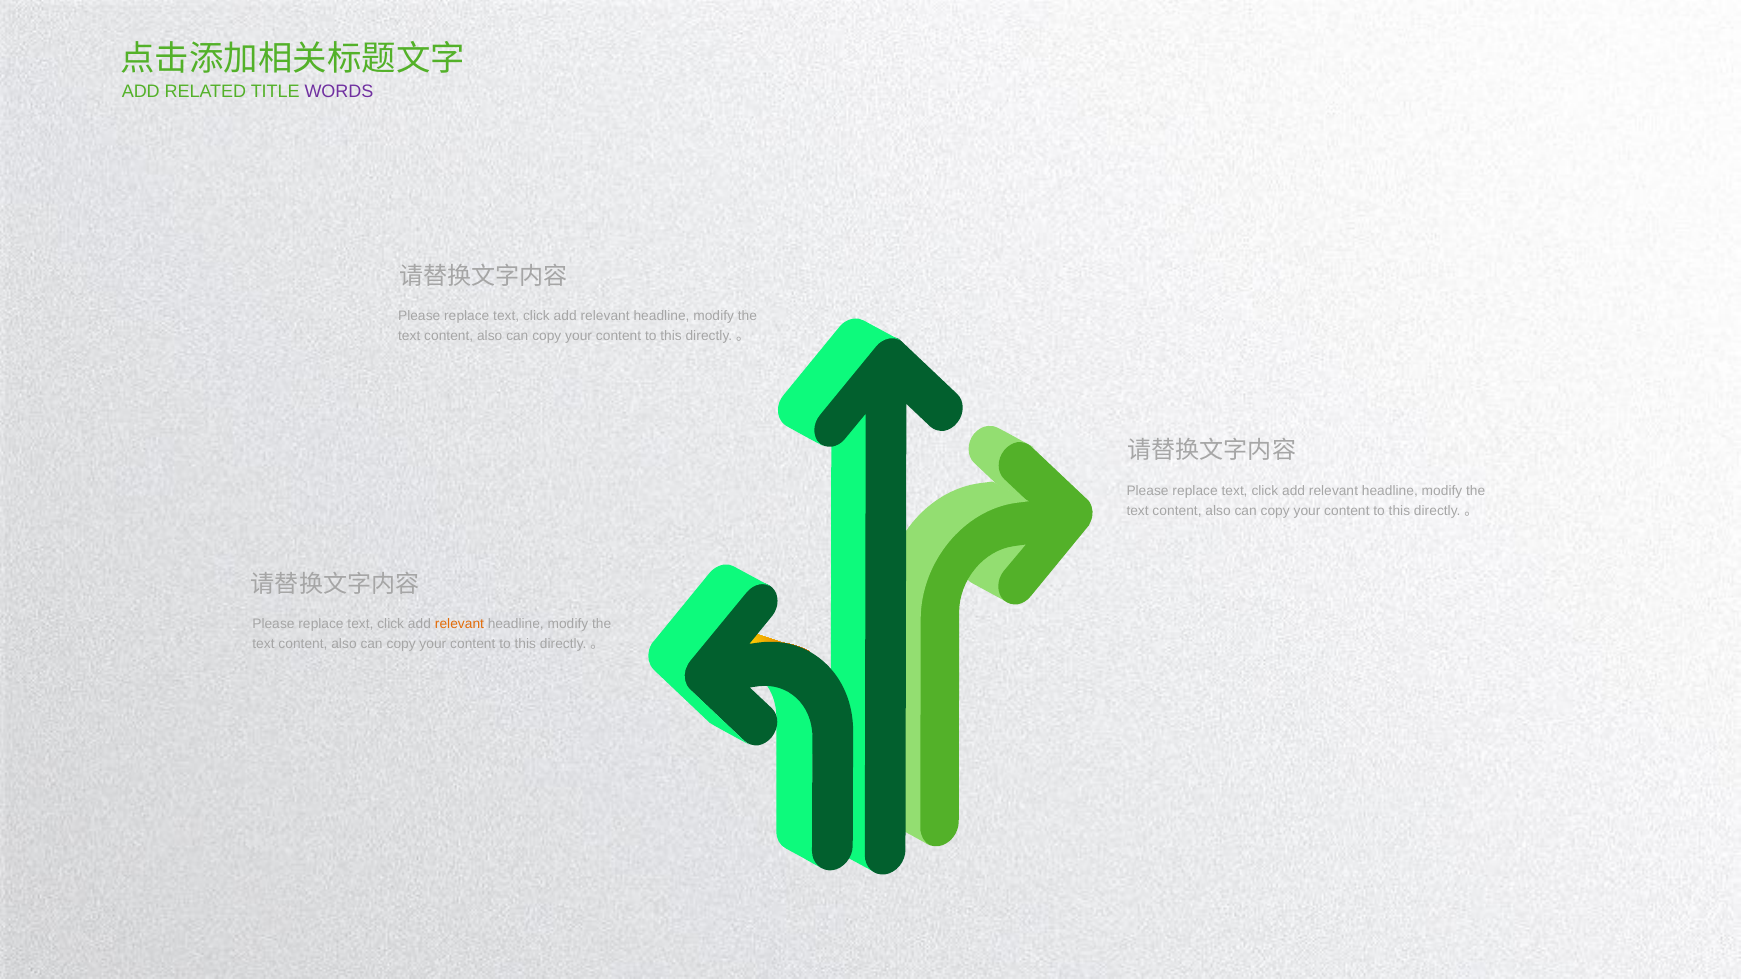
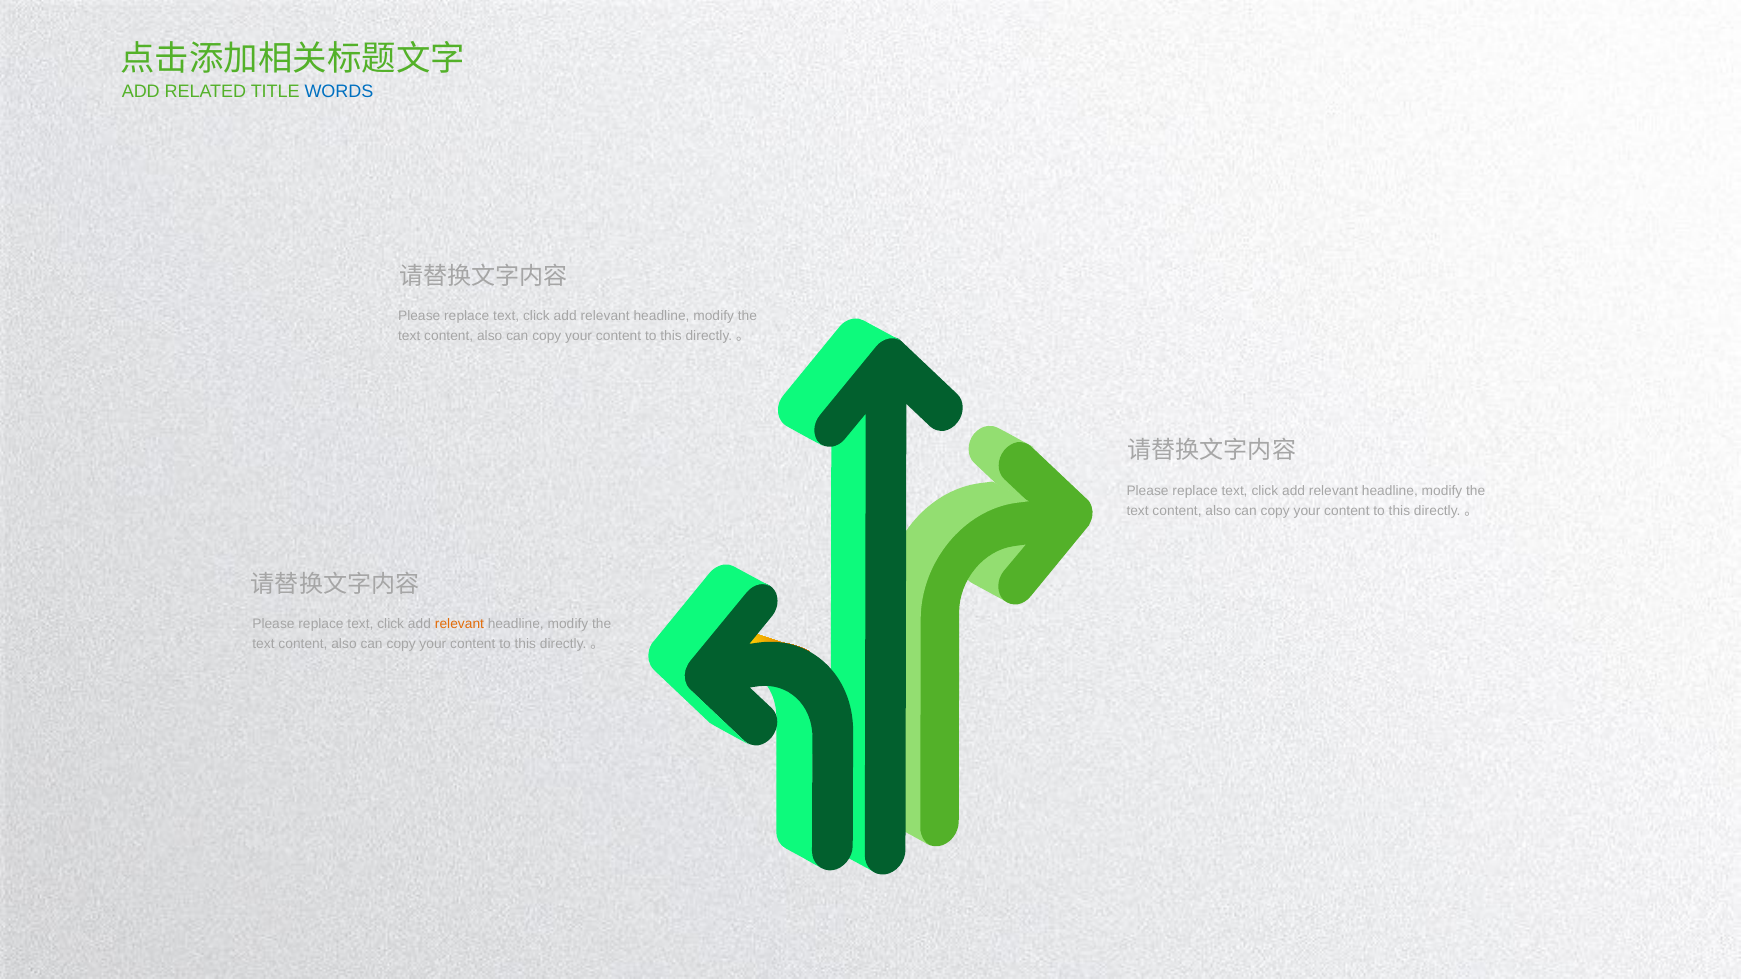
WORDS colour: purple -> blue (339, 91)
